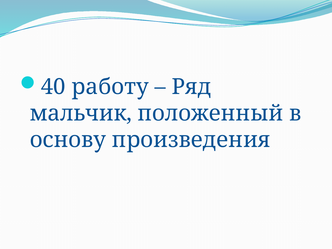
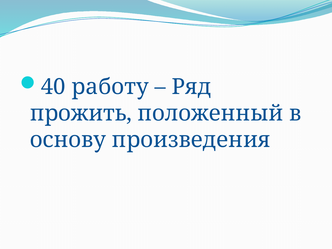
мальчик: мальчик -> прожить (81, 113)
